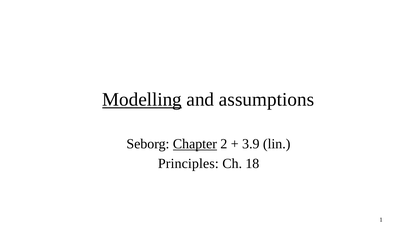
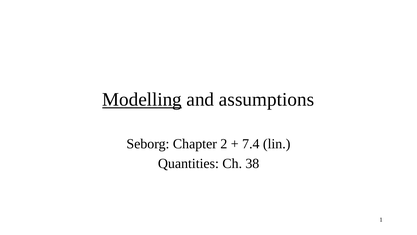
Chapter underline: present -> none (195, 144)
3.9: 3.9 -> 7.4 (251, 144)
Principles: Principles -> Quantities (188, 163)
18: 18 -> 38 (252, 163)
